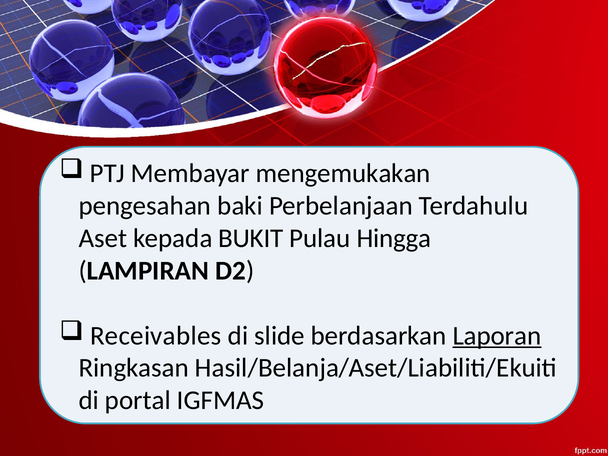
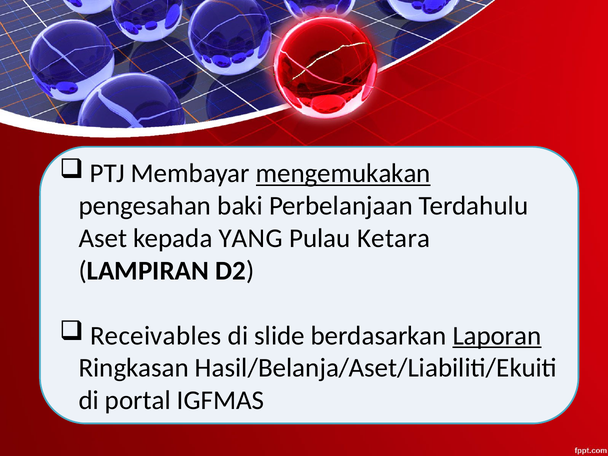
mengemukakan underline: none -> present (343, 173)
BUKIT: BUKIT -> YANG (251, 238)
Hingga: Hingga -> Ketara (394, 238)
